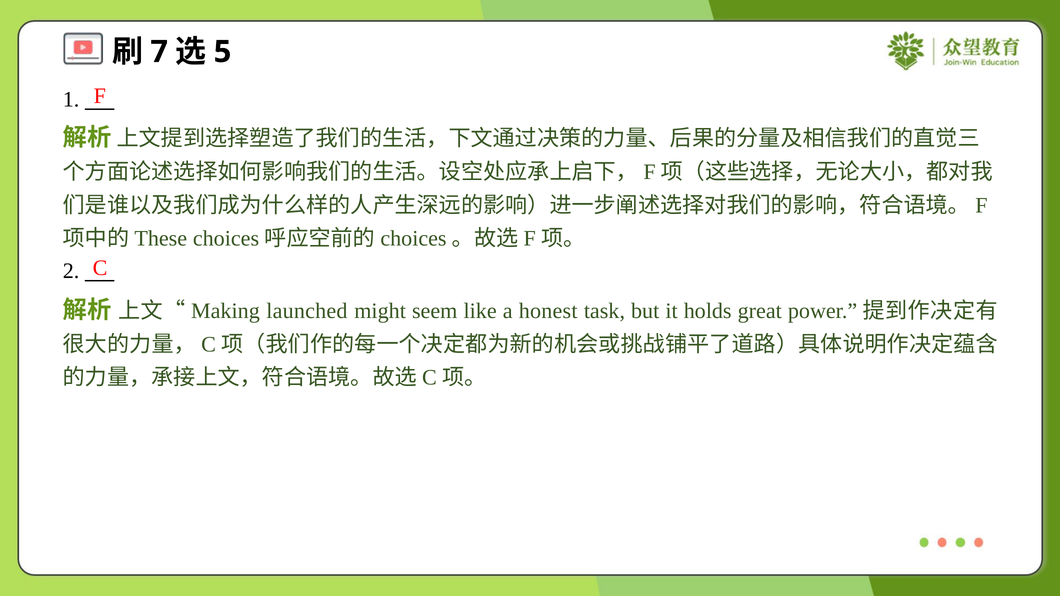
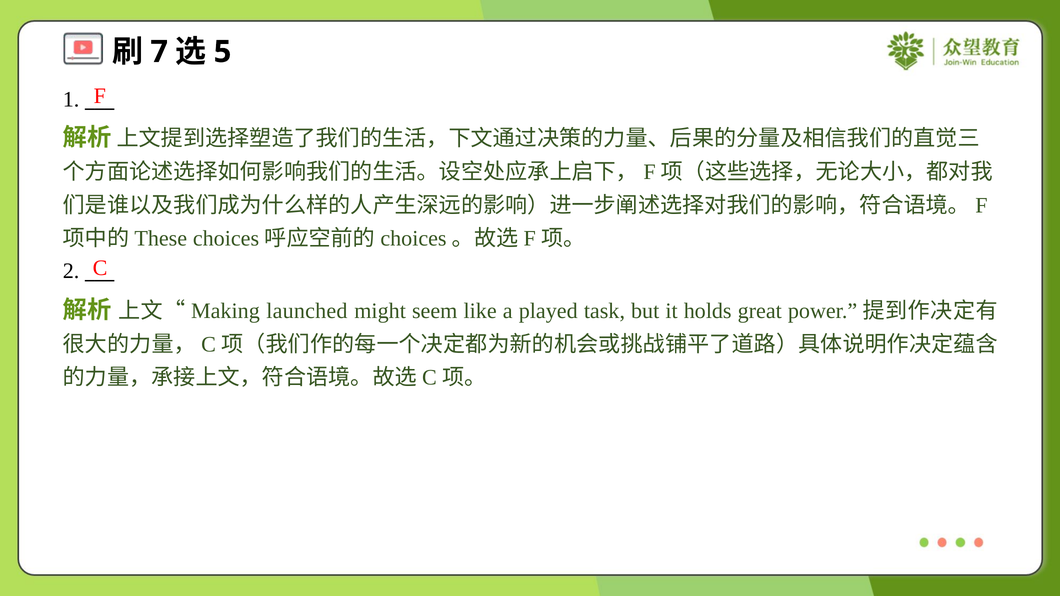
honest: honest -> played (548, 311)
